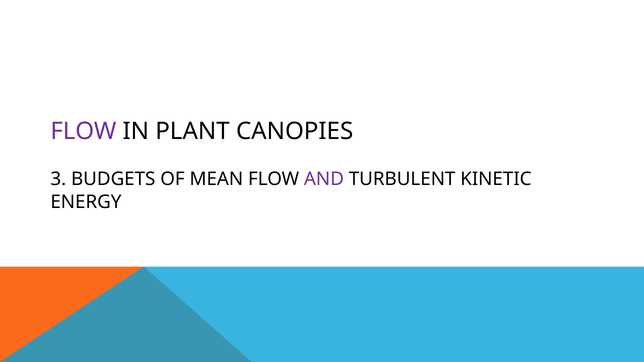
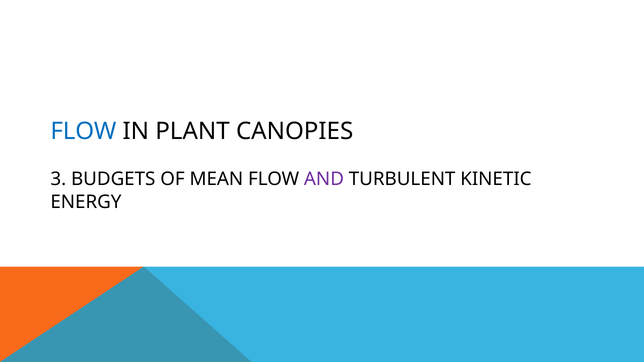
FLOW colour: purple -> blue (83, 131)
